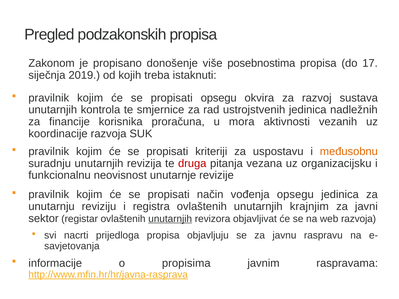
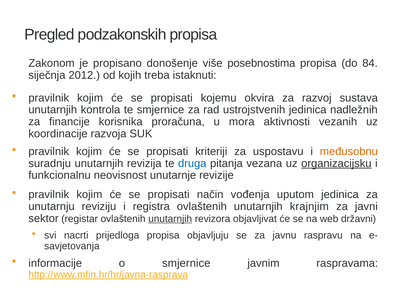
17: 17 -> 84 (370, 63)
2019: 2019 -> 2012 (84, 75)
propisati opsegu: opsegu -> kojemu (219, 98)
druga colour: red -> blue (192, 164)
organizacijsku underline: none -> present (336, 164)
vođenja opsegu: opsegu -> uputom (295, 195)
web razvoja: razvoja -> državni (359, 219)
o propisima: propisima -> smjernice (186, 263)
